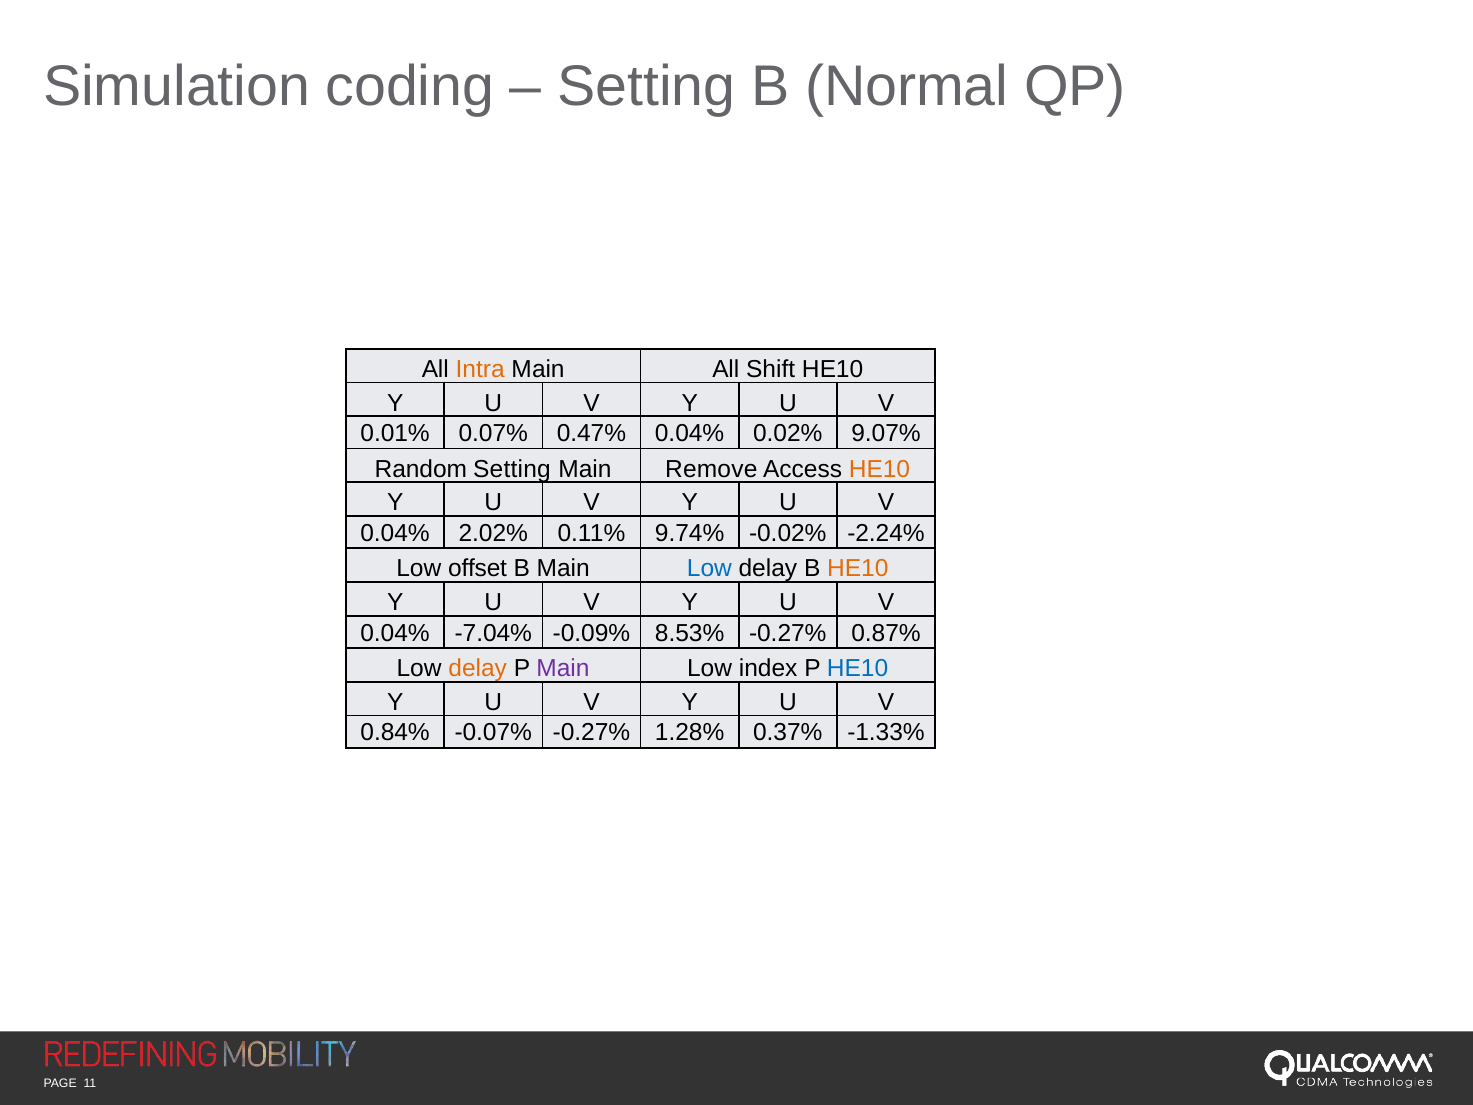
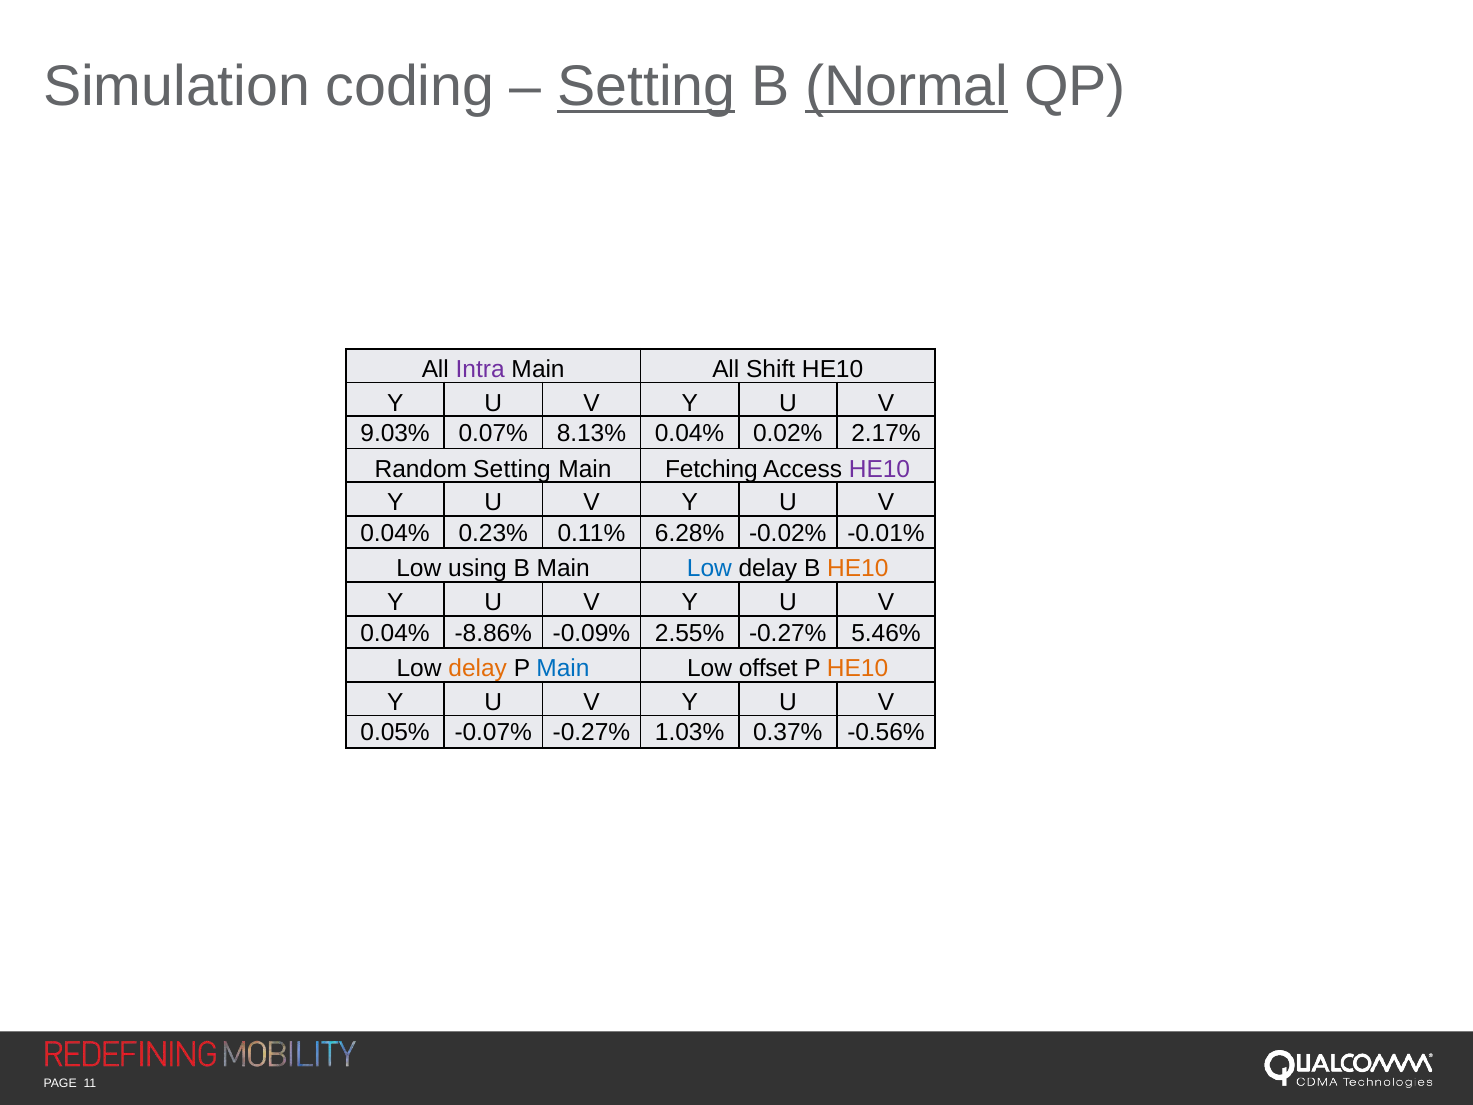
Setting underline: none -> present (646, 87)
Normal underline: none -> present (907, 87)
Intra colour: orange -> purple (480, 369)
0.01%: 0.01% -> 9.03% (395, 434)
0.47%: 0.47% -> 8.13% (591, 434)
9.07%: 9.07% -> 2.17% (886, 434)
Remove: Remove -> Fetching (711, 469)
HE10 colour: orange -> purple (880, 469)
2.02%: 2.02% -> 0.23% (493, 533)
9.74%: 9.74% -> 6.28% (690, 533)
-2.24%: -2.24% -> -0.01% (886, 533)
offset: offset -> using (477, 569)
-7.04%: -7.04% -> -8.86% (493, 633)
8.53%: 8.53% -> 2.55% (690, 633)
0.87%: 0.87% -> 5.46% (886, 633)
Main colour: purple -> blue (563, 668)
index: index -> offset (768, 668)
HE10 colour: blue -> orange (858, 668)
0.84%: 0.84% -> 0.05% (395, 733)
1.28%: 1.28% -> 1.03% (690, 733)
-1.33%: -1.33% -> -0.56% (886, 733)
